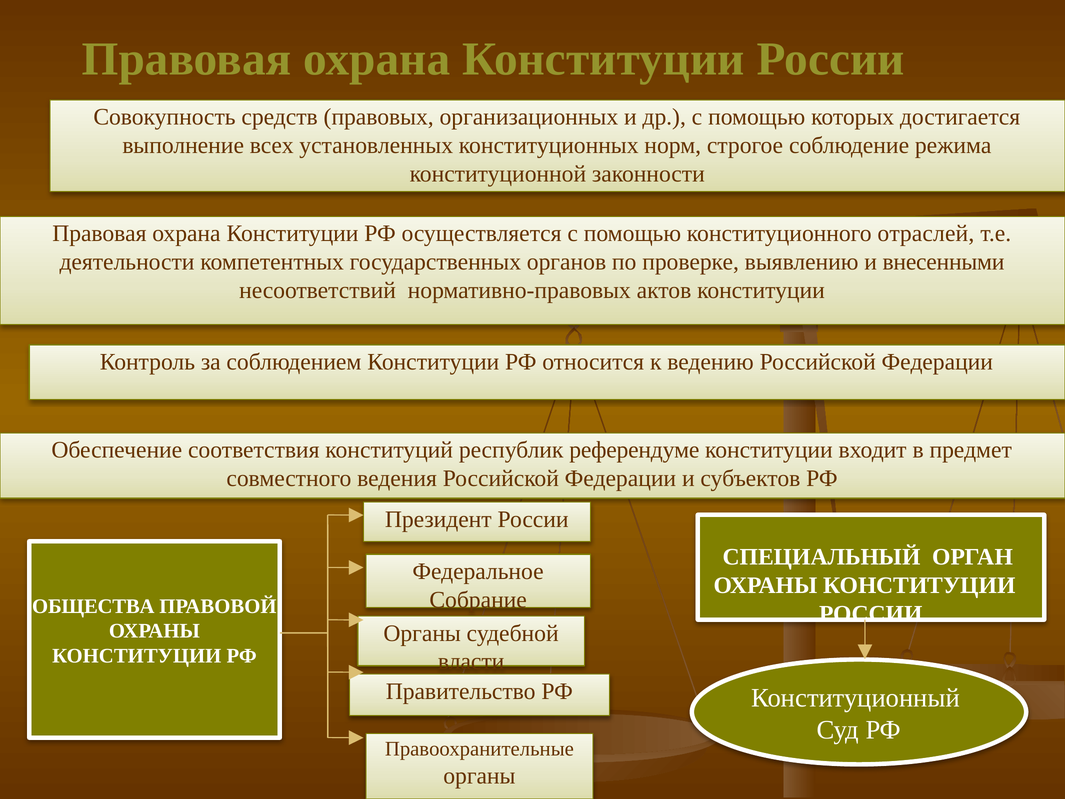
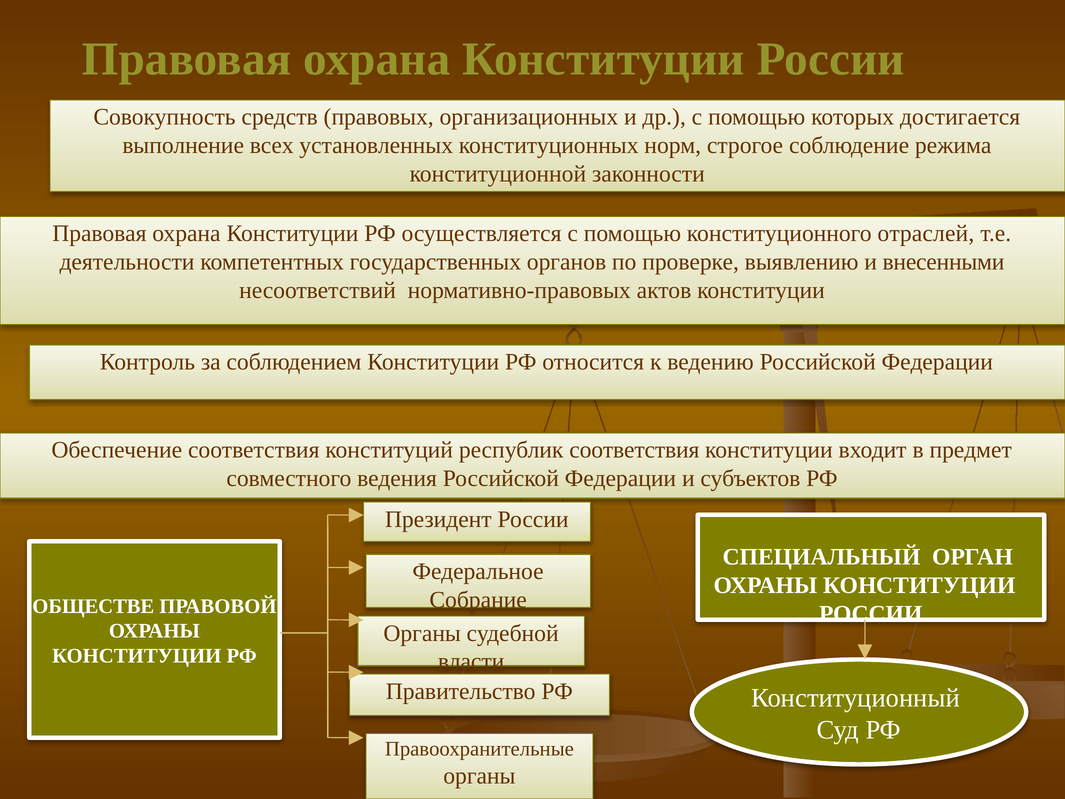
республик референдуме: референдуме -> соответствия (634, 450)
ОБЩЕСТВА: ОБЩЕСТВА -> ОБЩЕСТВЕ (93, 606)
